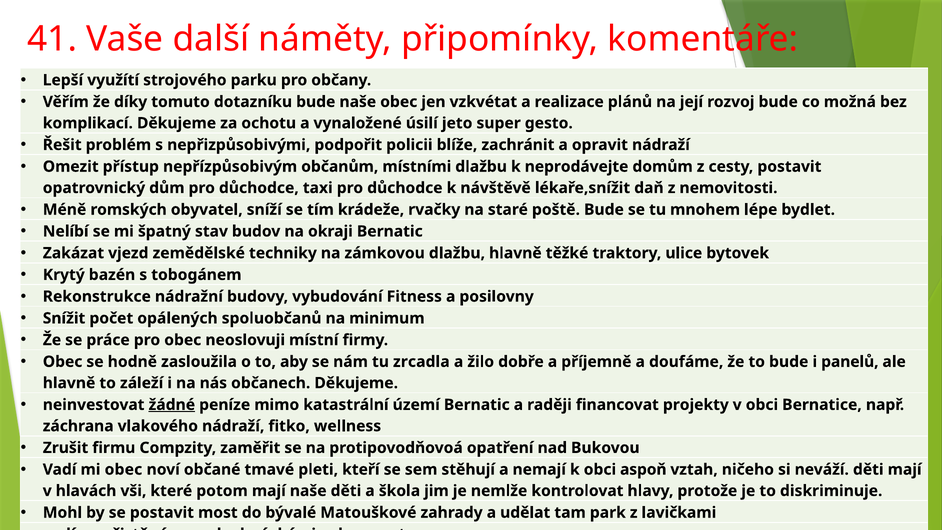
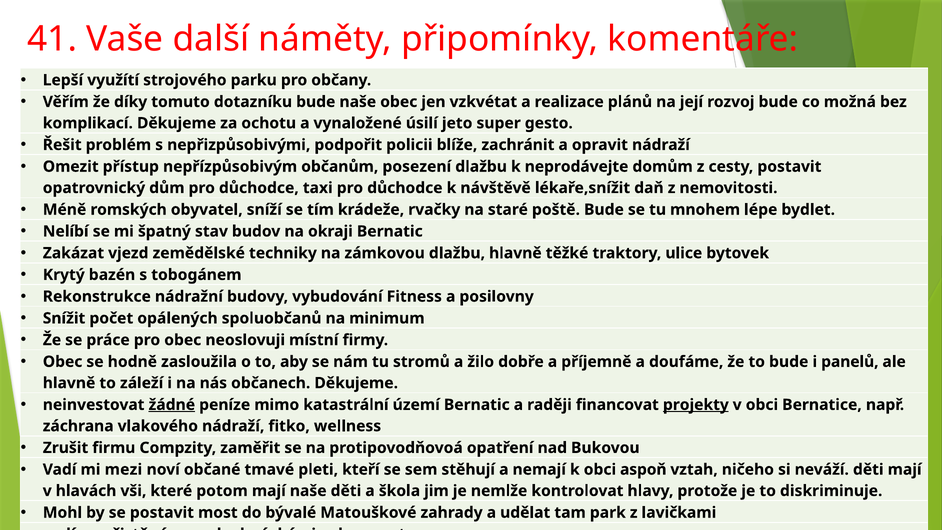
místními: místními -> posezení (417, 167)
zrcadla: zrcadla -> stromů (421, 362)
projekty underline: none -> present (696, 405)
mi obec: obec -> mezi (123, 469)
